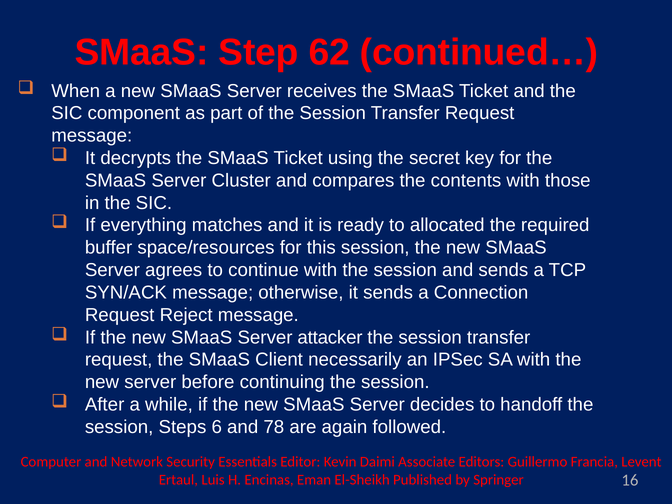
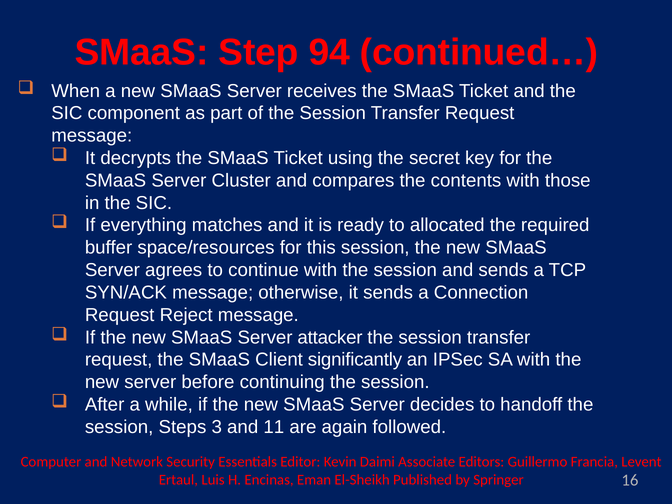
62: 62 -> 94 (329, 53)
necessarily: necessarily -> significantly (355, 360)
6: 6 -> 3 (217, 427)
78: 78 -> 11 (274, 427)
